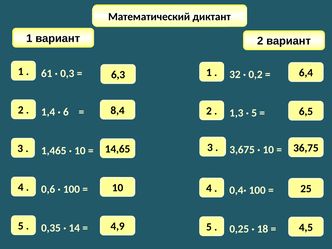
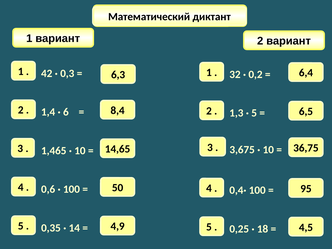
61: 61 -> 42 (47, 73)
10: 10 -> 50 (118, 188)
25: 25 -> 95 (306, 189)
